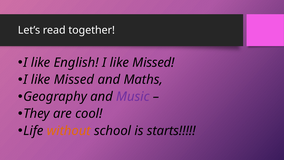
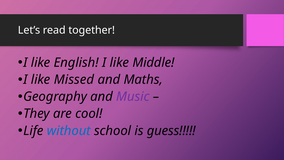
English I like Missed: Missed -> Middle (153, 62)
without colour: orange -> blue (69, 131)
starts: starts -> guess (171, 131)
